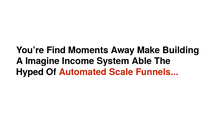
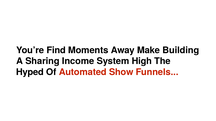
Imagine: Imagine -> Sharing (42, 61)
Able: Able -> High (142, 61)
Scale: Scale -> Show (121, 72)
